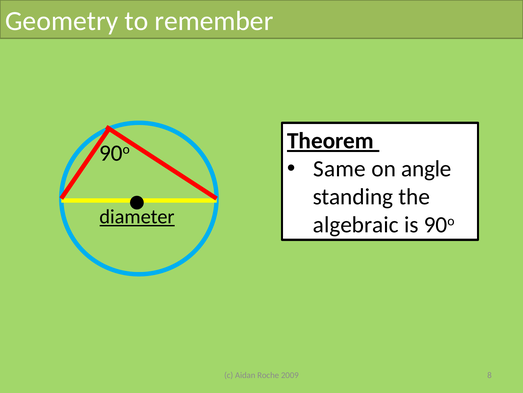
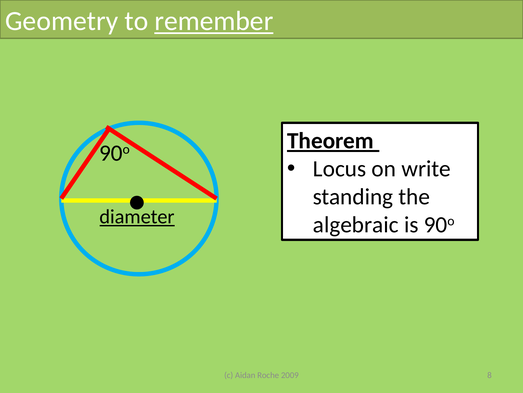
remember underline: none -> present (214, 21)
Same: Same -> Locus (340, 169)
angle: angle -> write (426, 169)
